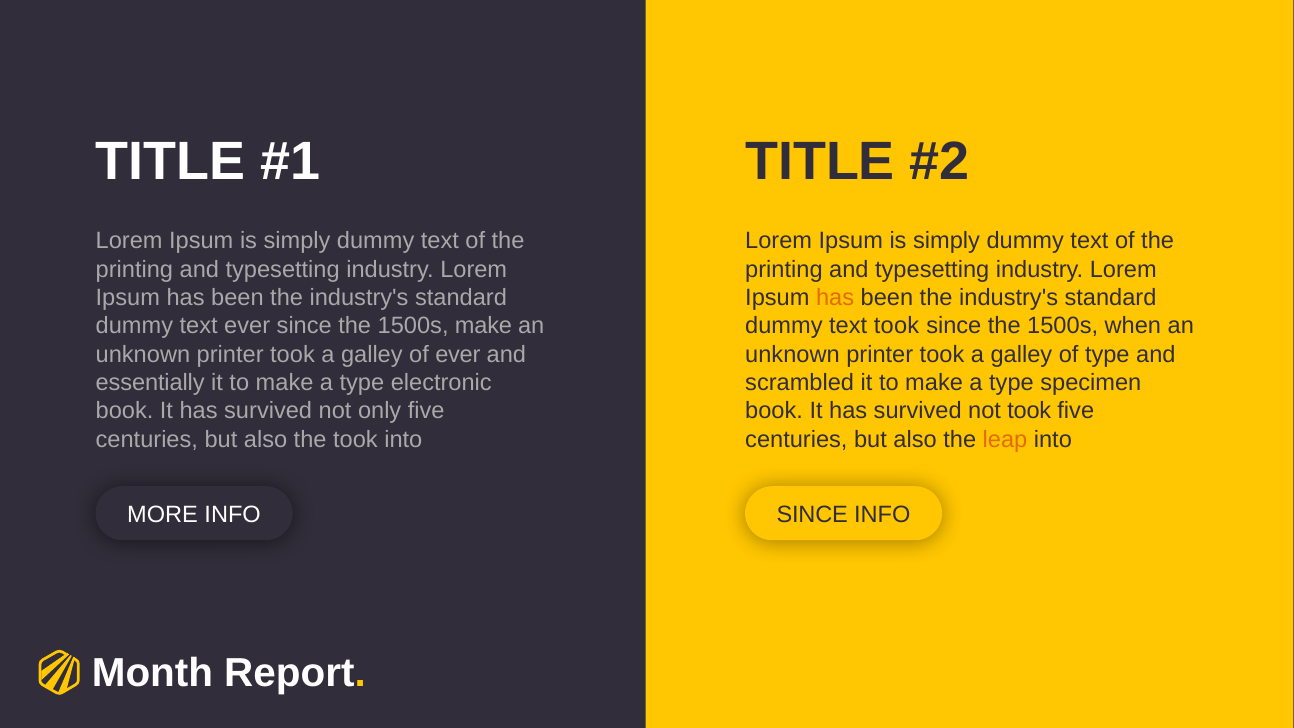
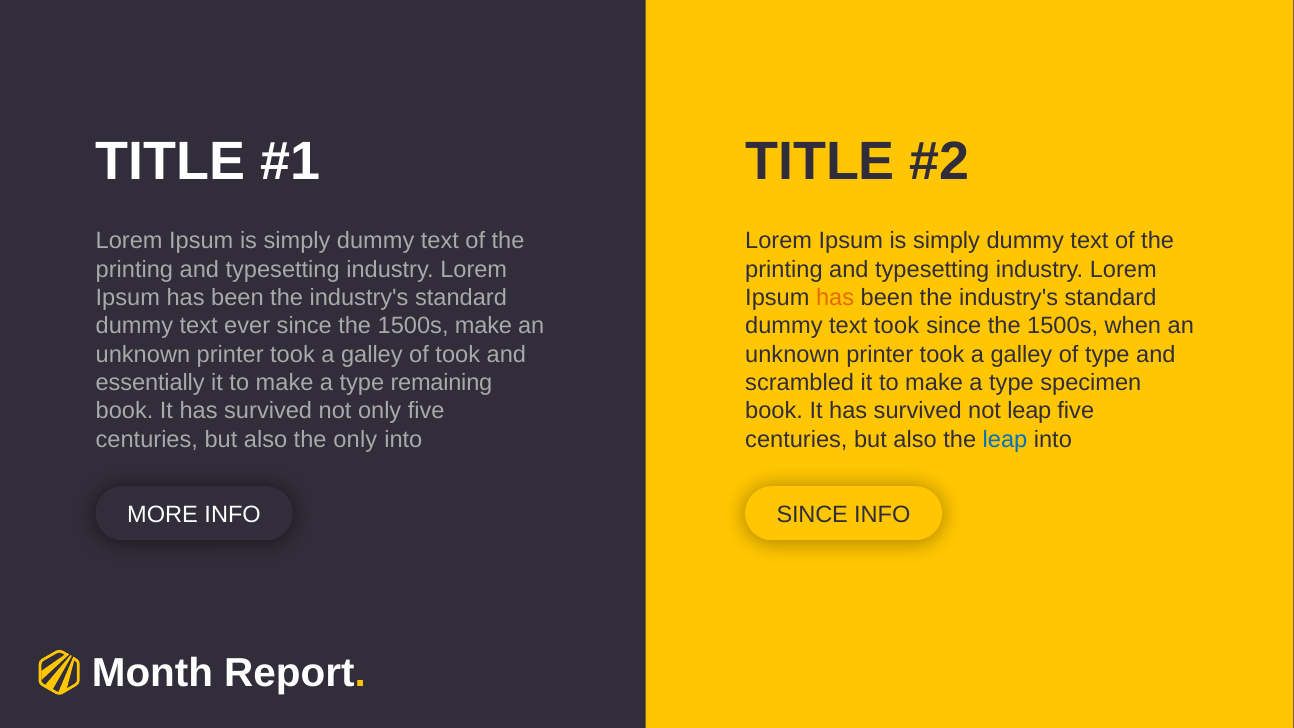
of ever: ever -> took (458, 354)
electronic: electronic -> remaining (441, 383)
not took: took -> leap (1029, 411)
the took: took -> only (355, 439)
leap colour: orange -> blue (1005, 439)
